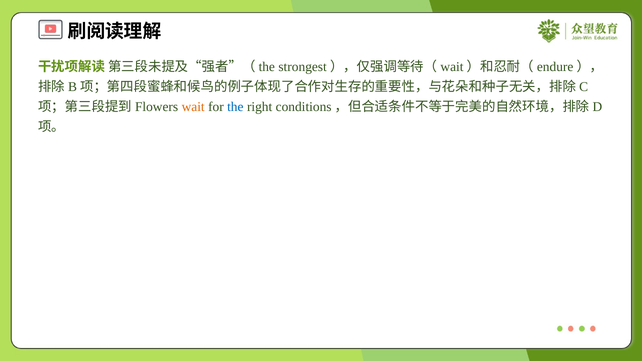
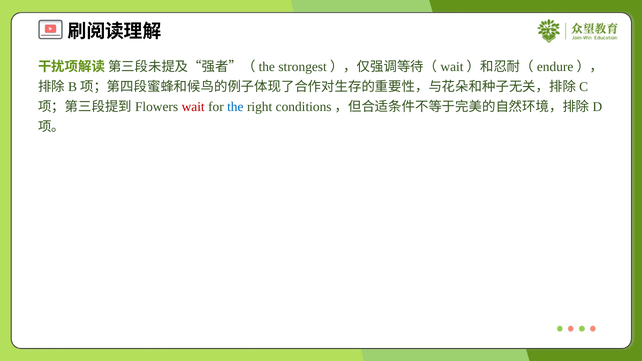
wait colour: orange -> red (193, 107)
